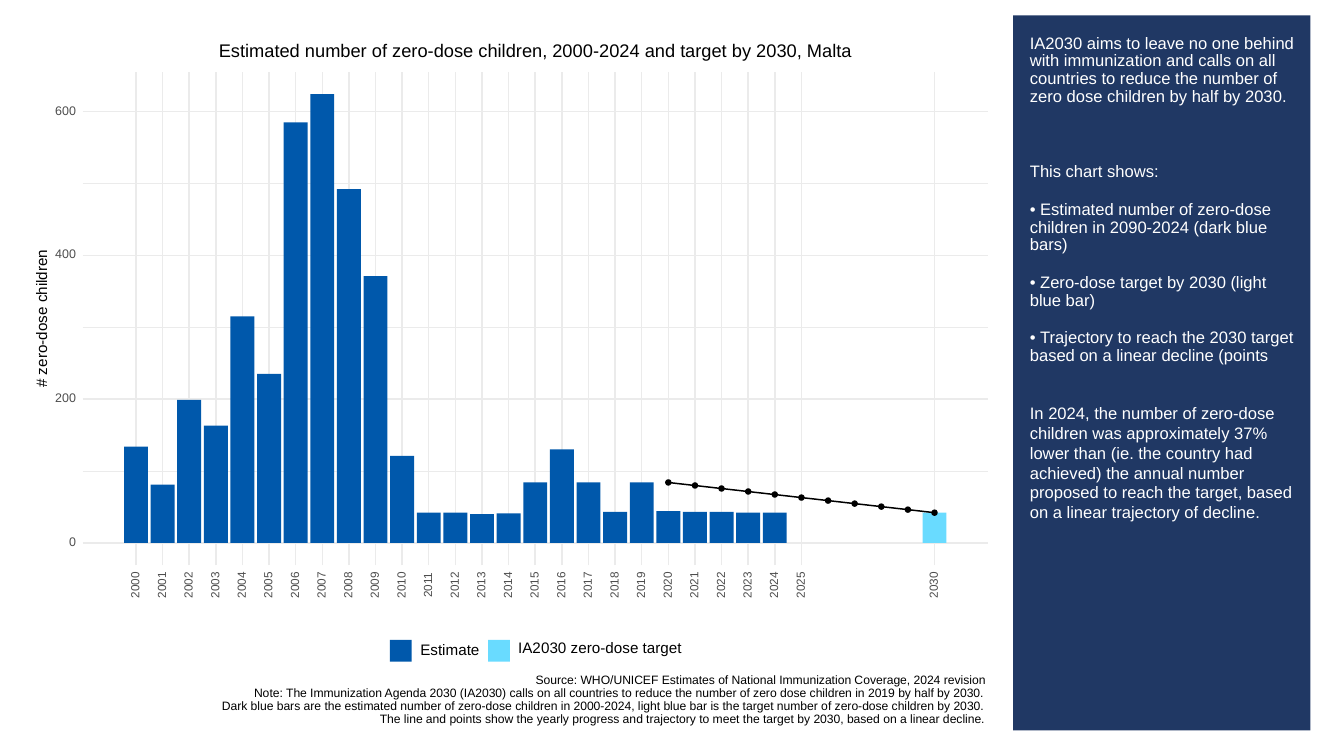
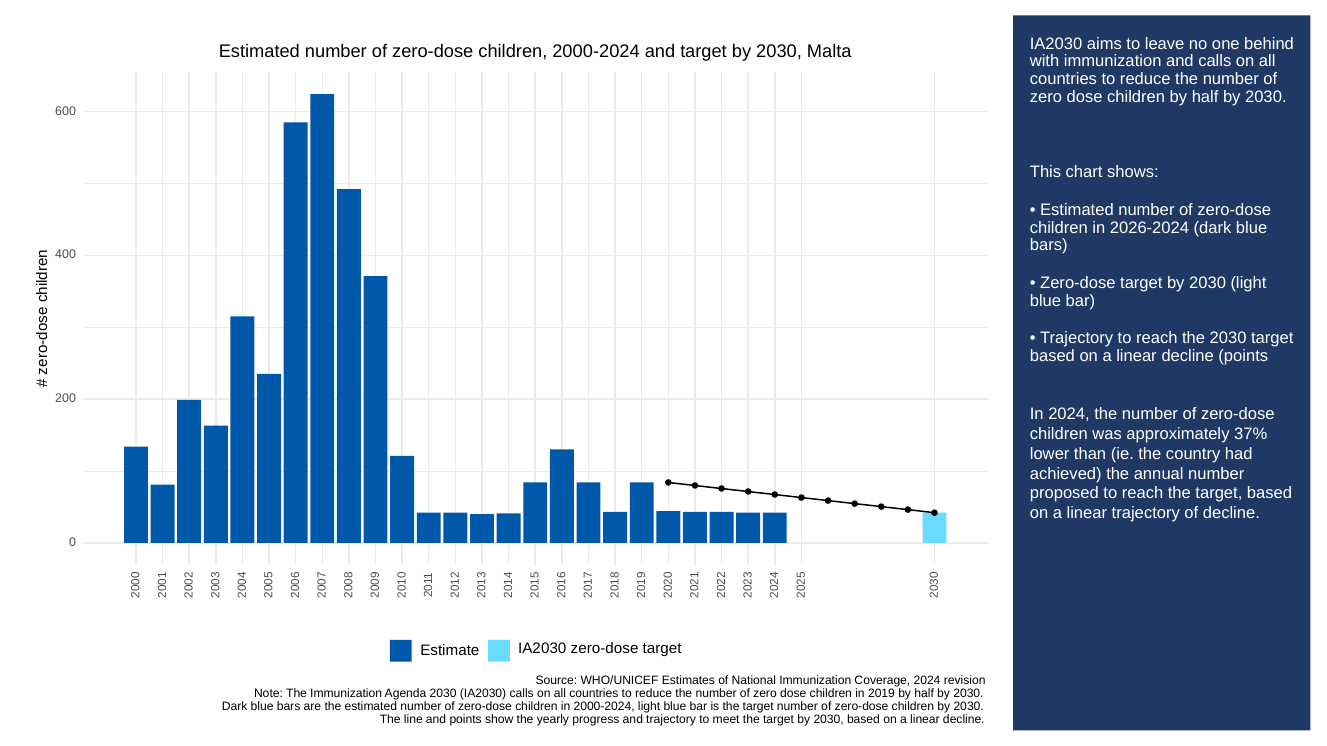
2090-2024: 2090-2024 -> 2026-2024 (1149, 228)
